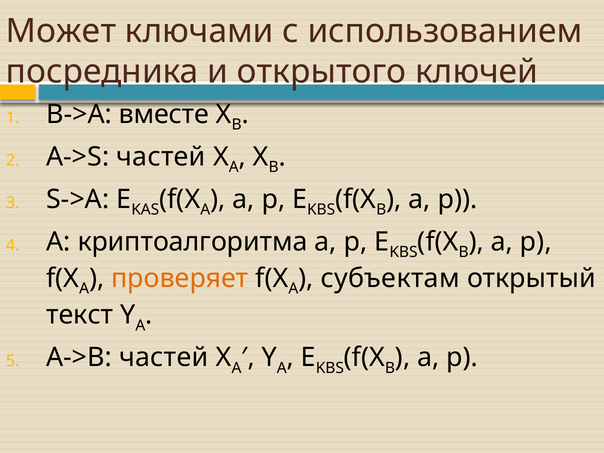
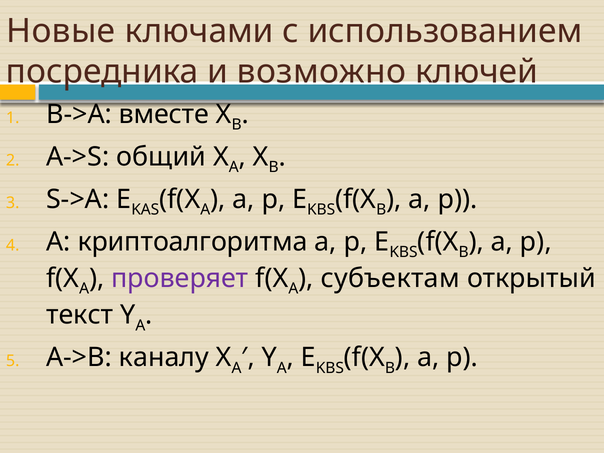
Может: Может -> Новые (61, 31)
открытого: открытого -> возможно (321, 71)
A->S частей: частей -> общий (161, 157)
проверяет colour: orange -> purple (180, 278)
A->B частей: частей -> каналу (164, 358)
